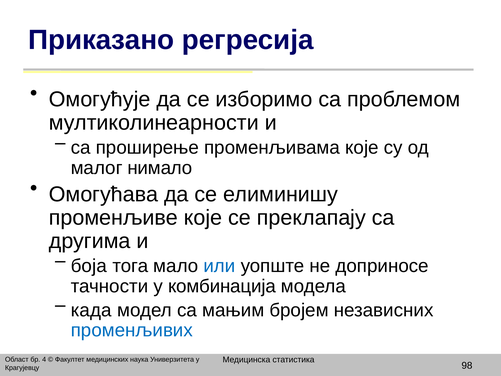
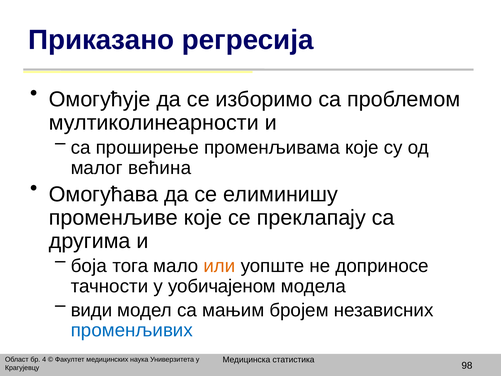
нимало: нимало -> већина (160, 168)
или colour: blue -> orange (219, 266)
комбинација: комбинација -> уобичајеном (222, 286)
када: када -> види (91, 310)
